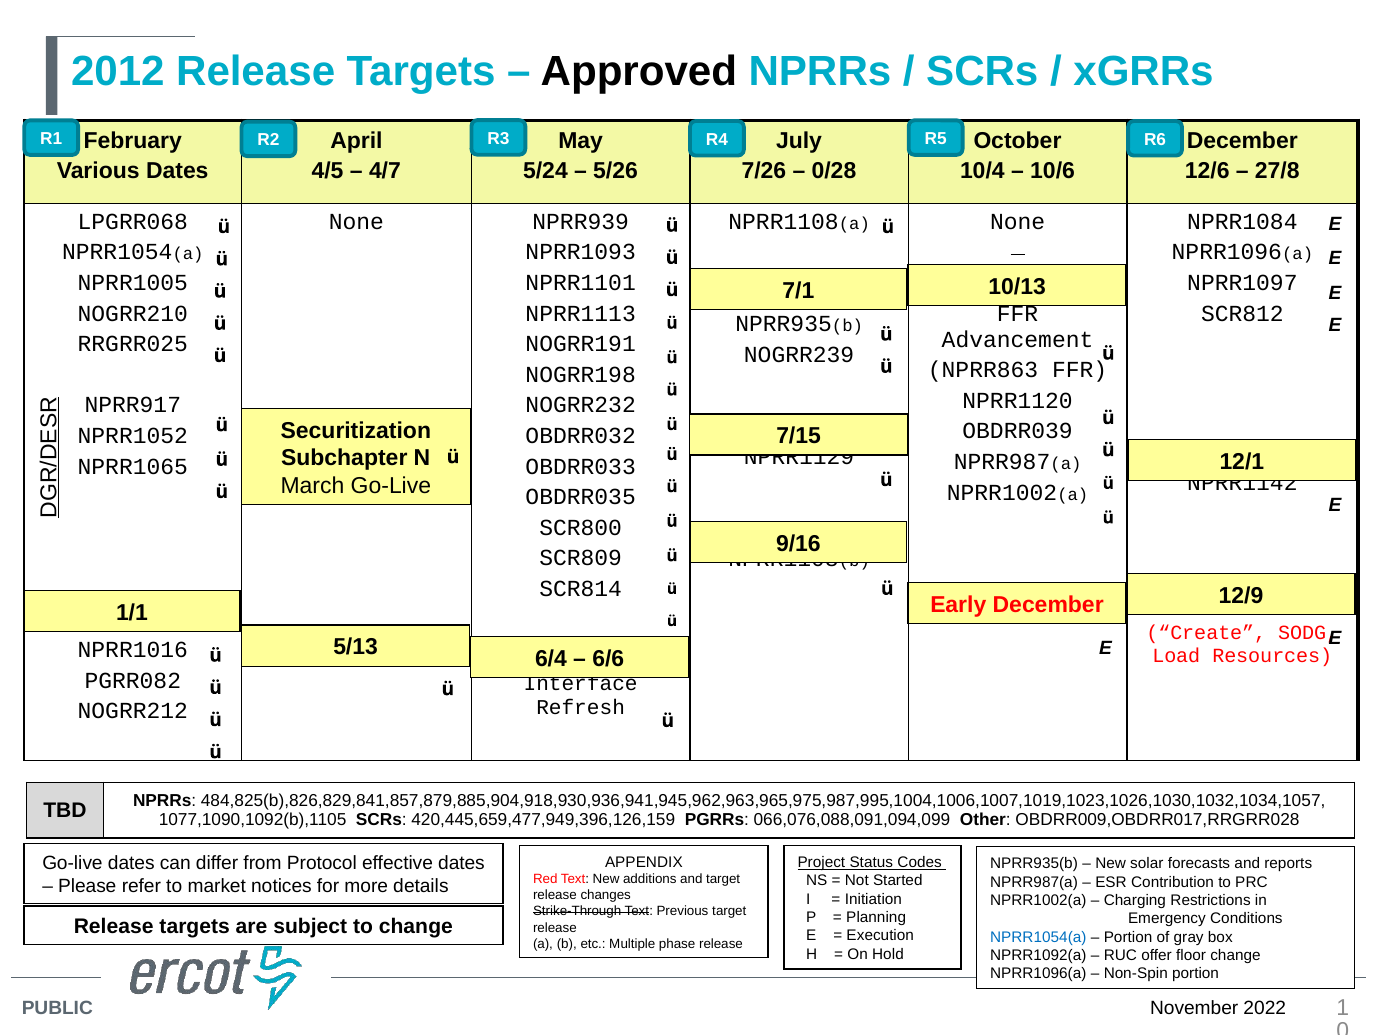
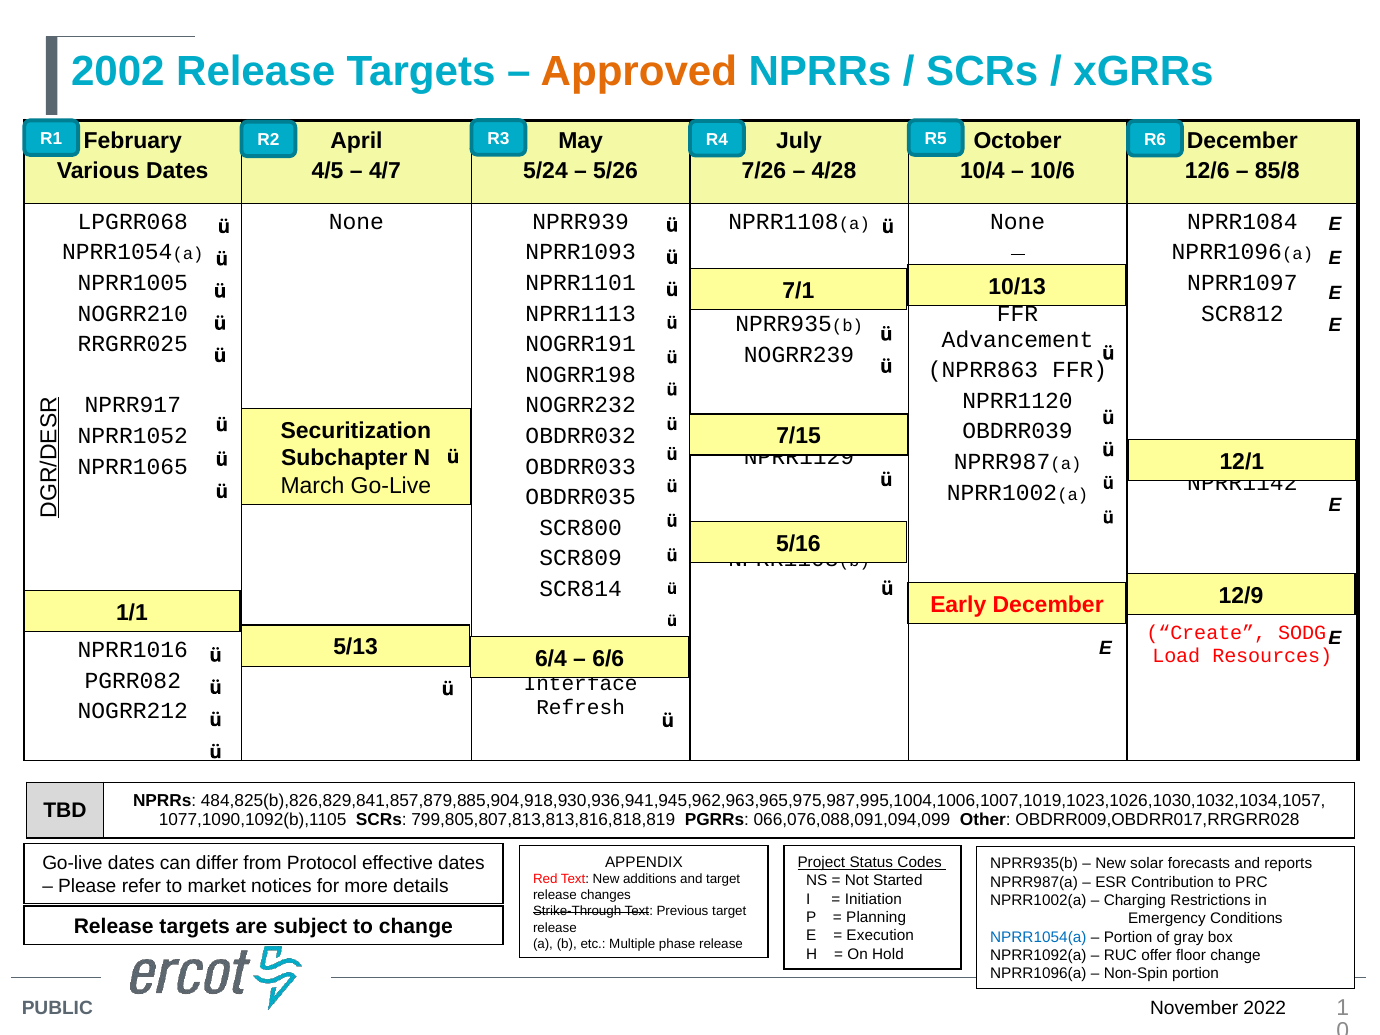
2012: 2012 -> 2002 (118, 72)
Approved colour: black -> orange (639, 72)
0/28: 0/28 -> 4/28 (834, 171)
27/8: 27/8 -> 85/8 (1277, 171)
9/16: 9/16 -> 5/16 (798, 544)
420,445,659,477,949,396,126,159: 420,445,659,477,949,396,126,159 -> 799,805,807,813,813,816,818,819 (543, 820)
